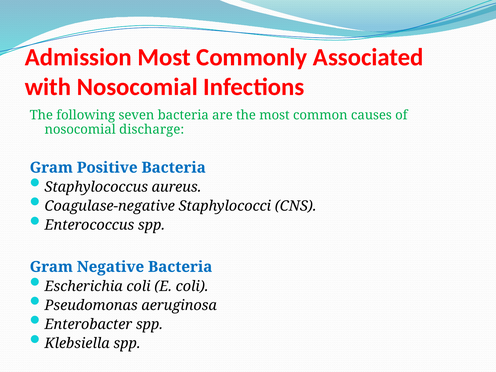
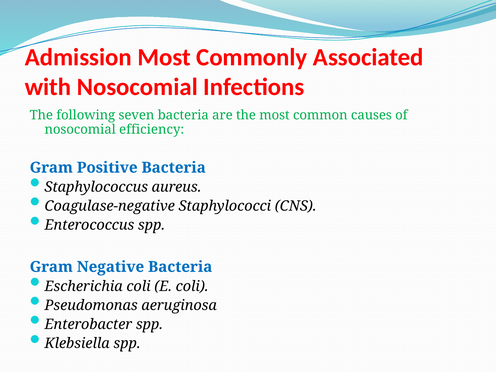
discharge: discharge -> efficiency (152, 129)
